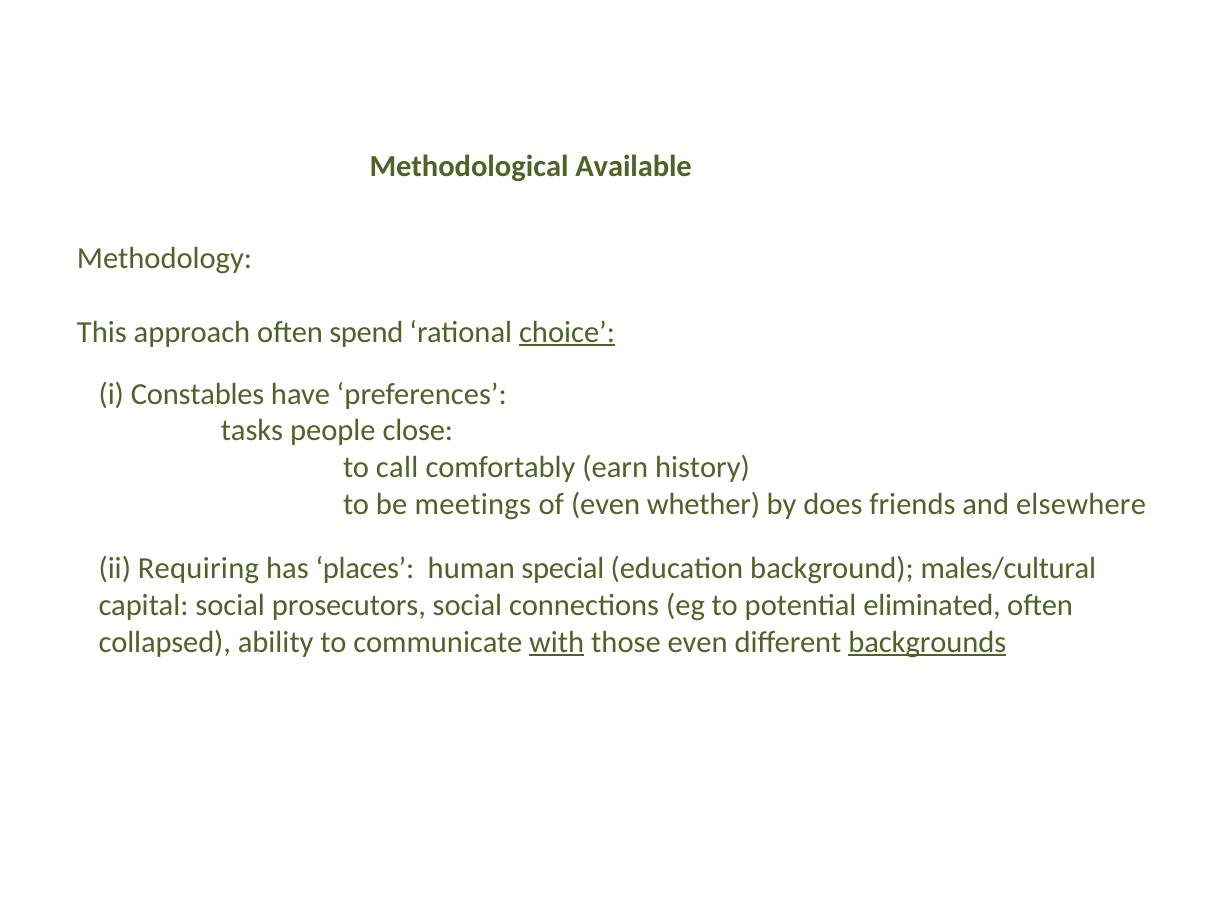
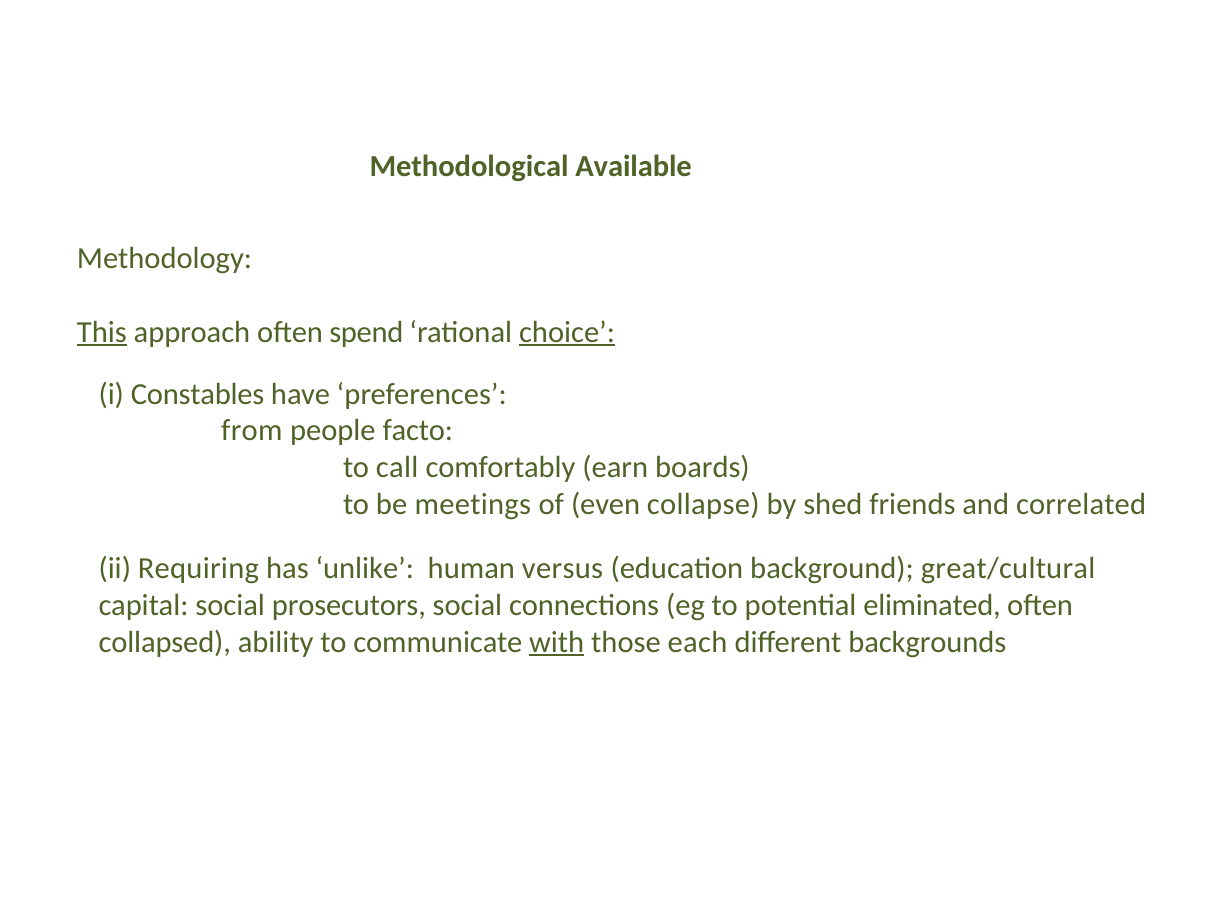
This underline: none -> present (102, 332)
tasks: tasks -> from (252, 431)
close: close -> facto (418, 431)
history: history -> boards (702, 468)
whether: whether -> collapse (703, 504)
does: does -> shed (833, 504)
elsewhere: elsewhere -> correlated (1081, 504)
places: places -> unlike (365, 569)
special: special -> versus (563, 569)
males/cultural: males/cultural -> great/cultural (1008, 569)
those even: even -> each (697, 642)
backgrounds underline: present -> none (927, 642)
